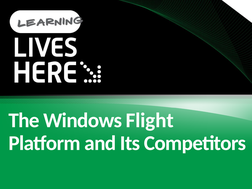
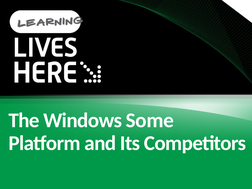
Flight: Flight -> Some (150, 120)
